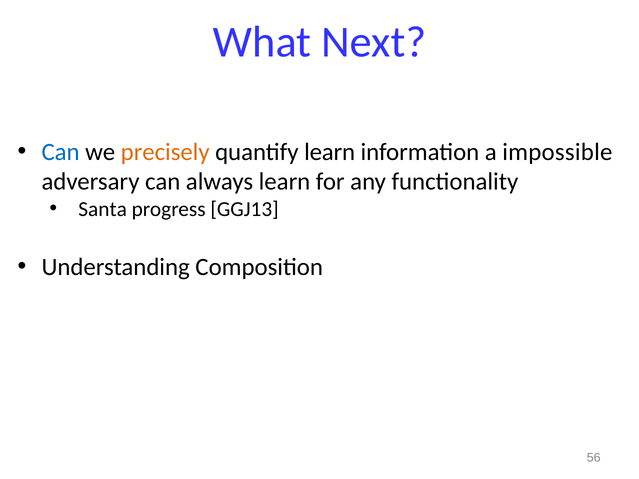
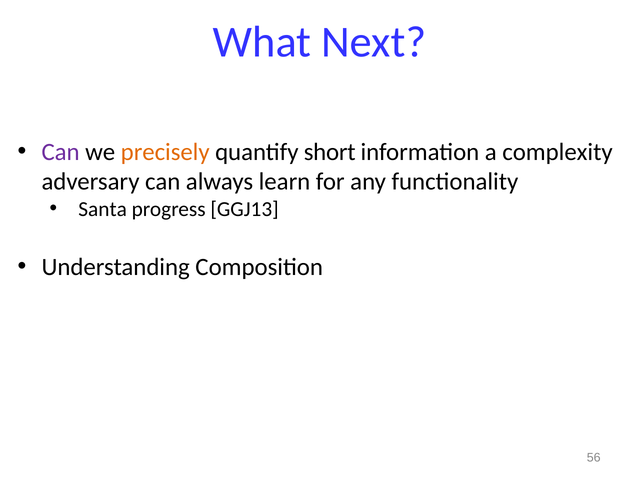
Can colour: blue -> purple (61, 152)
quantify learn: learn -> short (330, 152)
impossible: impossible -> complexity (558, 152)
